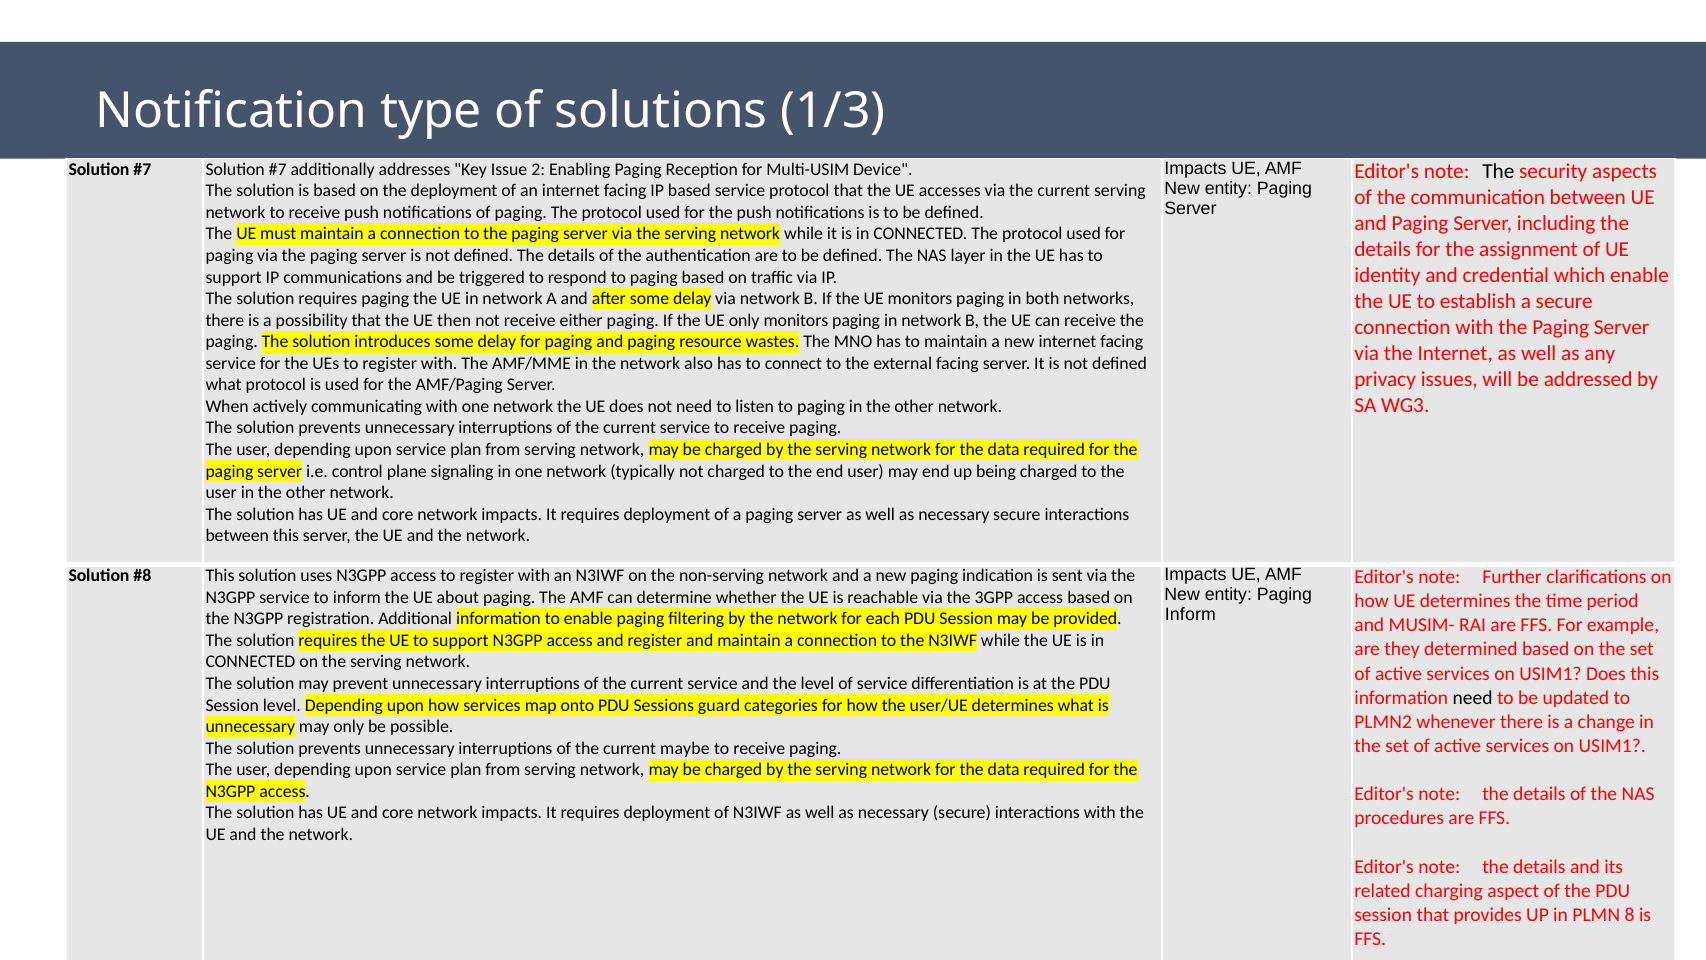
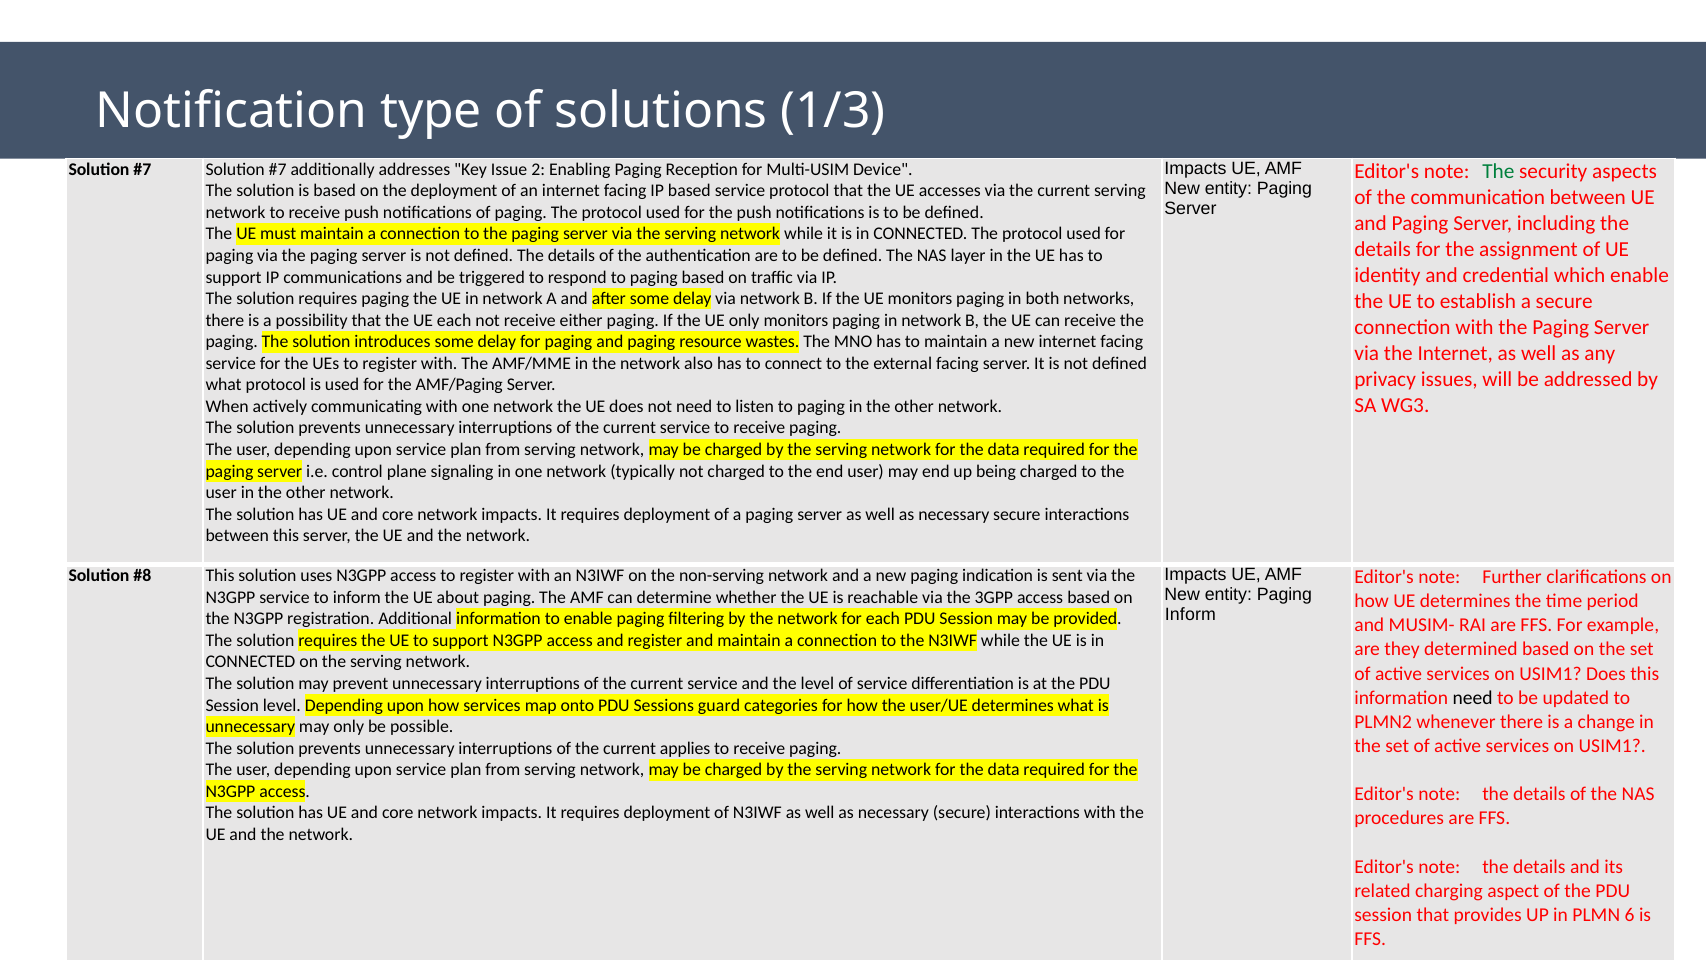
The colour: black -> green (1498, 171)
UE then: then -> each (454, 320)
maybe: maybe -> applies (685, 748)
8: 8 -> 6 (1629, 915)
